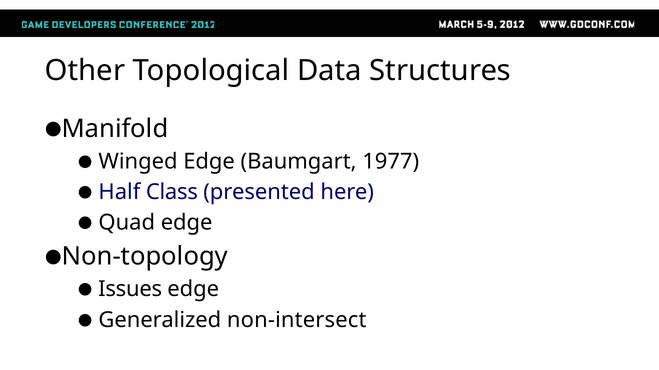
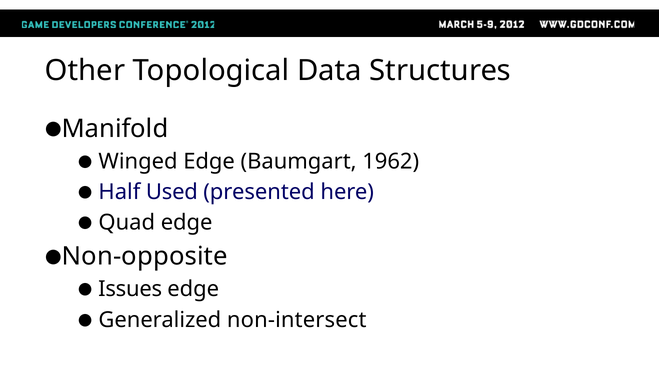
1977: 1977 -> 1962 (391, 162)
Class: Class -> Used (172, 192)
Non-topology: Non-topology -> Non-opposite (145, 257)
